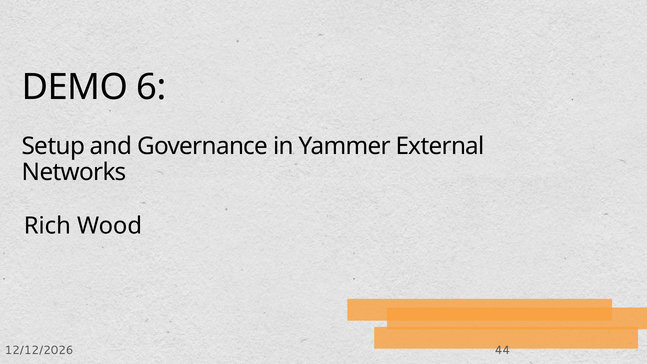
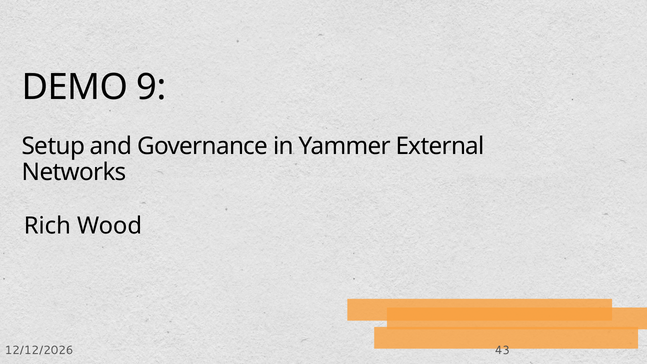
6: 6 -> 9 (151, 87)
44: 44 -> 43 (502, 350)
